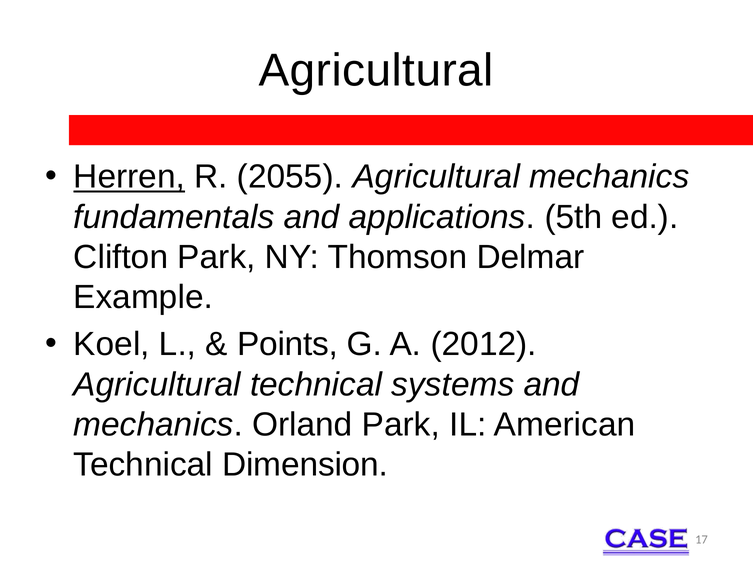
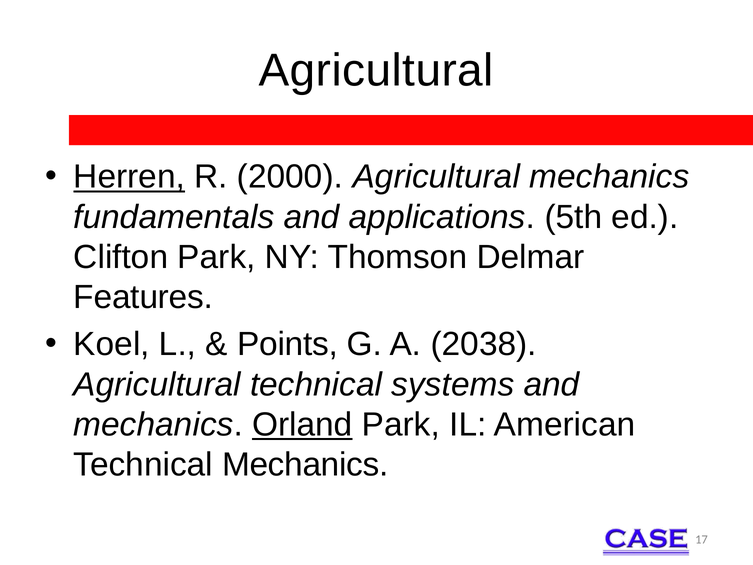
2055: 2055 -> 2000 (290, 177)
Example: Example -> Features (143, 297)
2012: 2012 -> 2038 (484, 344)
Orland underline: none -> present (302, 425)
Technical Dimension: Dimension -> Mechanics (305, 465)
